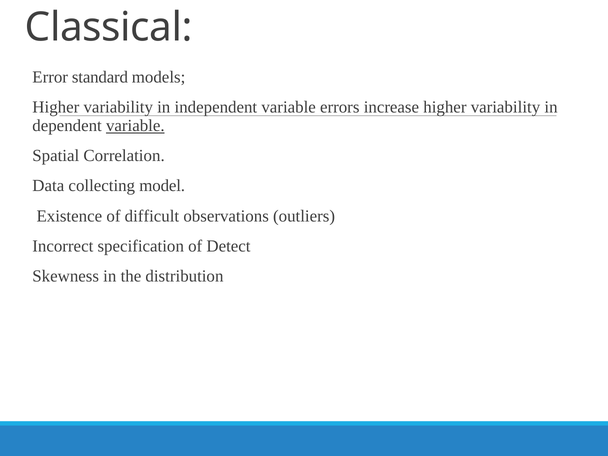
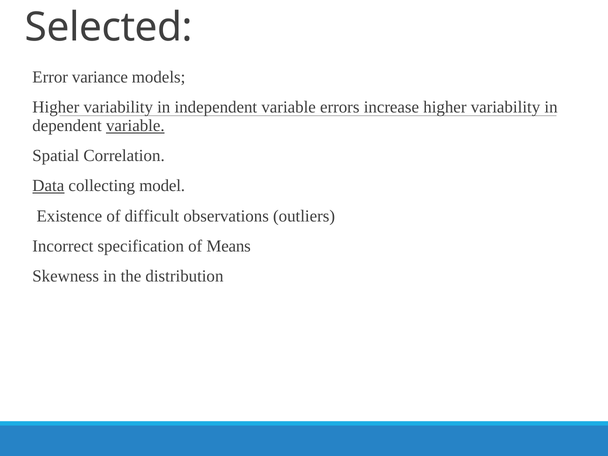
Classical: Classical -> Selected (109, 28)
standard: standard -> variance (100, 77)
Data underline: none -> present (48, 186)
Detect: Detect -> Means (229, 246)
